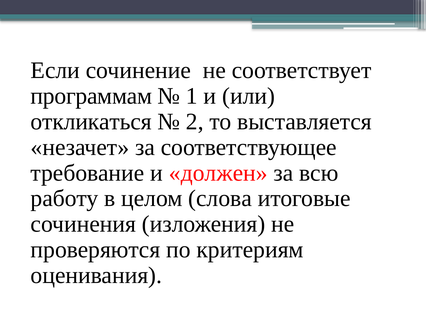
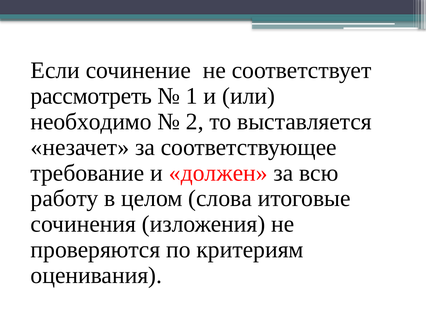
программам: программам -> рассмотреть (91, 96)
откликаться: откликаться -> необходимо (91, 121)
